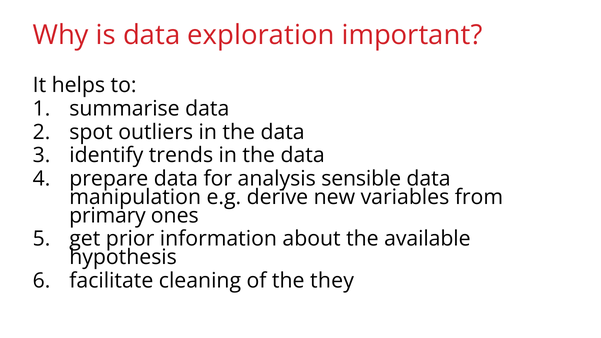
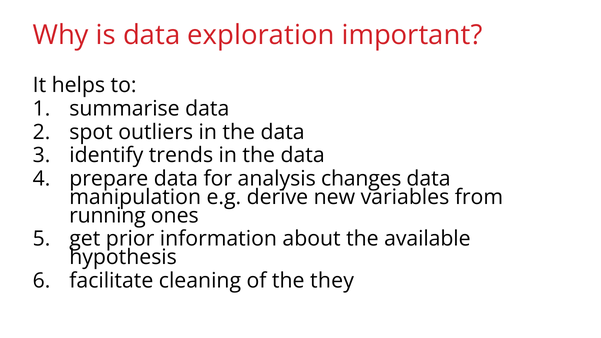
sensible: sensible -> changes (361, 179)
primary: primary -> running (107, 216)
